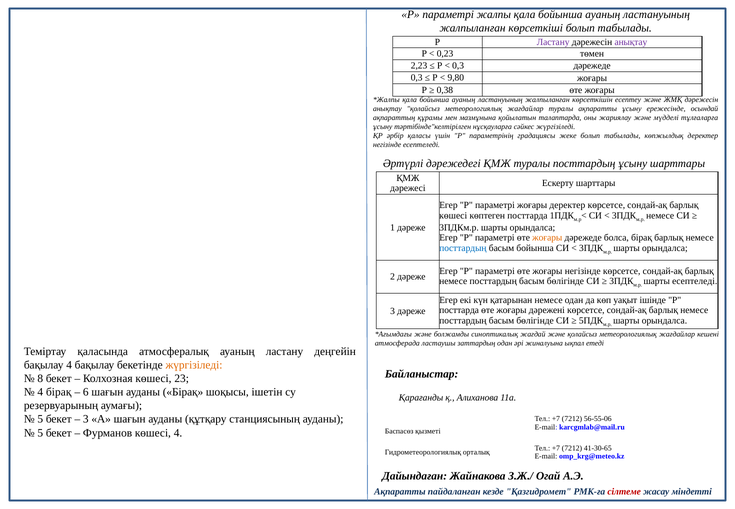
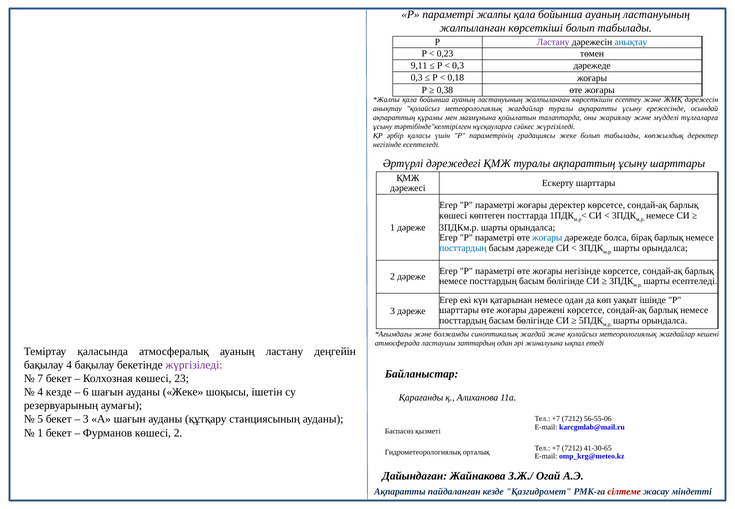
анықтау colour: purple -> blue (631, 42)
2,23: 2,23 -> 9,11 (419, 66)
9,80: 9,80 -> 0,18 (456, 78)
туралы посттардың: посттардың -> ақпараттың (584, 163)
жоғары colour: orange -> blue (547, 238)
басым бойынша: бойынша -> дәрежеде (535, 248)
посттарда: посттарда -> шарттары (459, 310)
жүргізіледі colour: orange -> purple (194, 365)
8: 8 -> 7 (40, 378)
4 бірақ: бірақ -> кезде (59, 392)
ауданы Бірақ: Бірақ -> Жеке (183, 392)
5: 5 -> 1 (40, 433)
көшесі 4: 4 -> 2 (178, 433)
